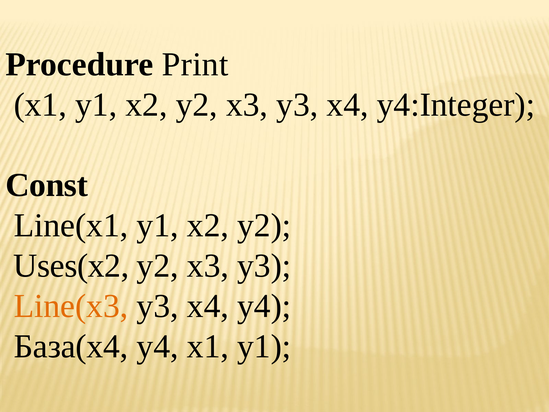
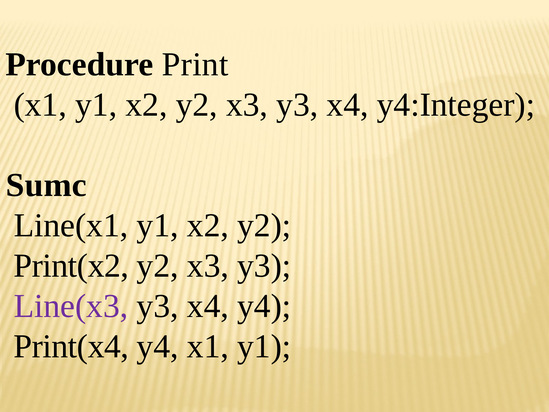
Const: Const -> Sumc (46, 185)
Uses(x2: Uses(x2 -> Print(x2 (71, 266)
Line(x3 colour: orange -> purple (71, 306)
База(x4: База(x4 -> Print(x4 (71, 346)
